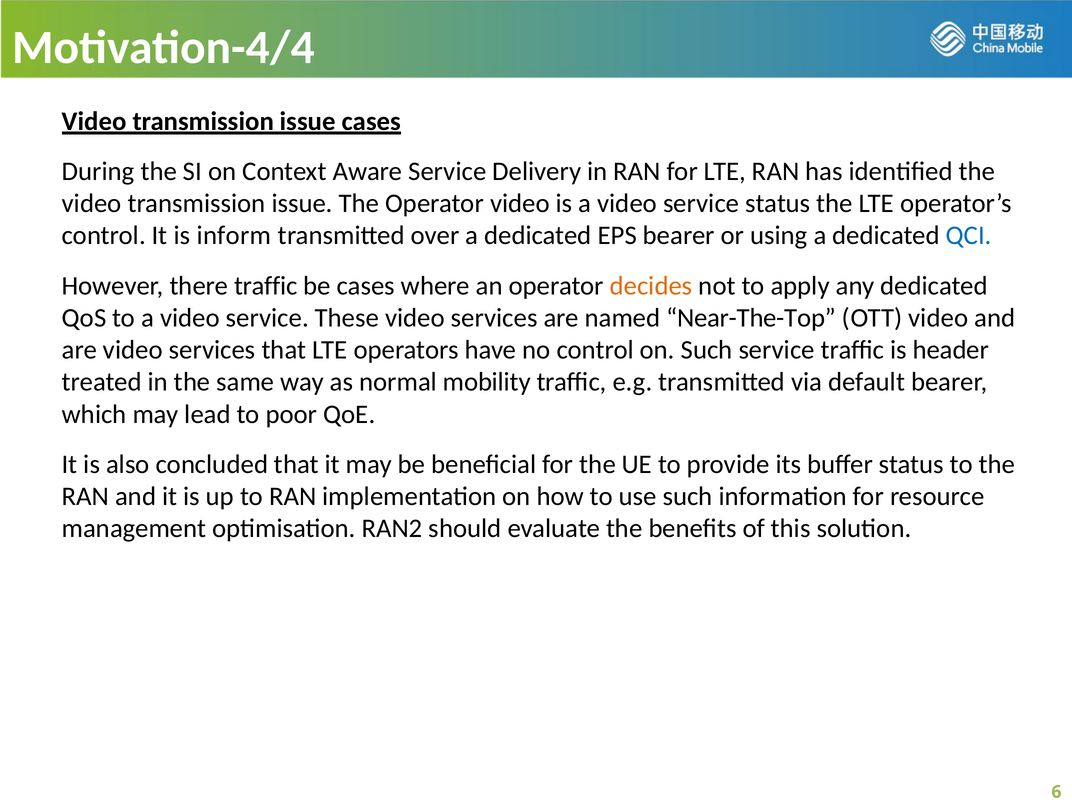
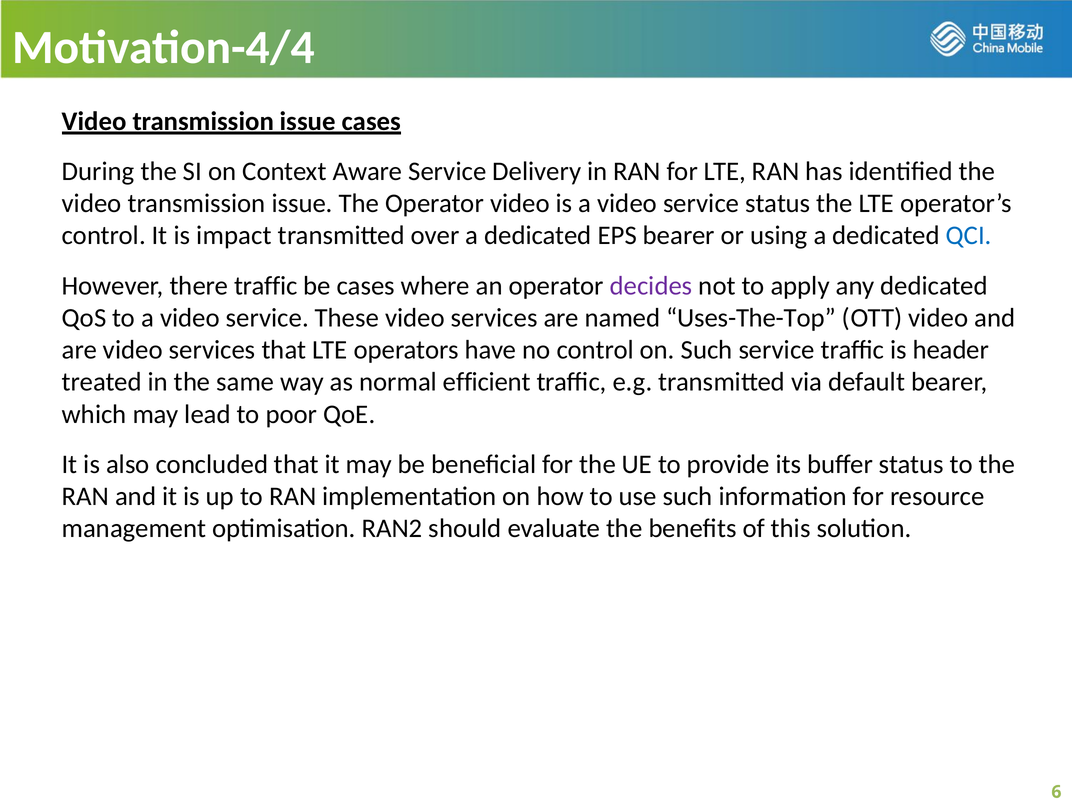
inform: inform -> impact (234, 236)
decides colour: orange -> purple (651, 286)
Near-The-Top: Near-The-Top -> Uses-The-Top (751, 318)
mobility: mobility -> efficient (487, 382)
